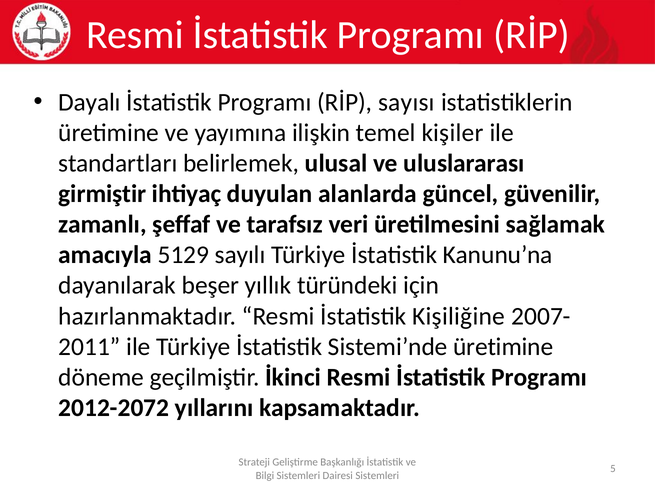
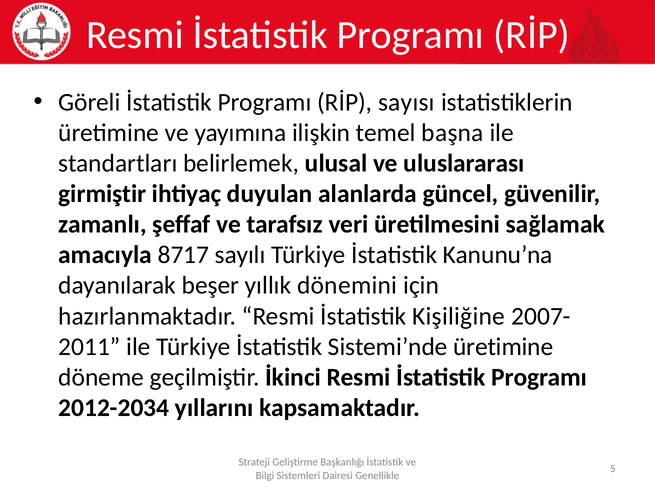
Dayalı: Dayalı -> Göreli (89, 102)
kişiler: kişiler -> başna (453, 133)
5129: 5129 -> 8717 (183, 255)
türündeki: türündeki -> dönemini (347, 286)
2012-2072: 2012-2072 -> 2012-2034 (114, 408)
Dairesi Sistemleri: Sistemleri -> Genellikle (377, 476)
